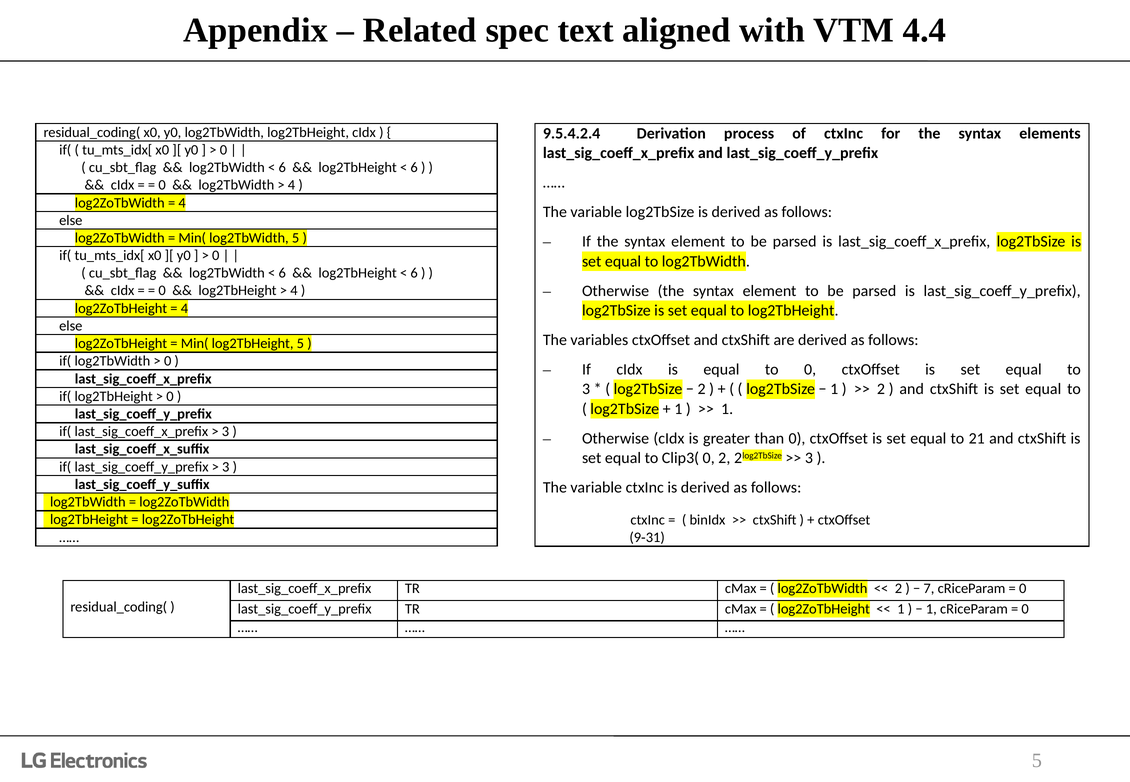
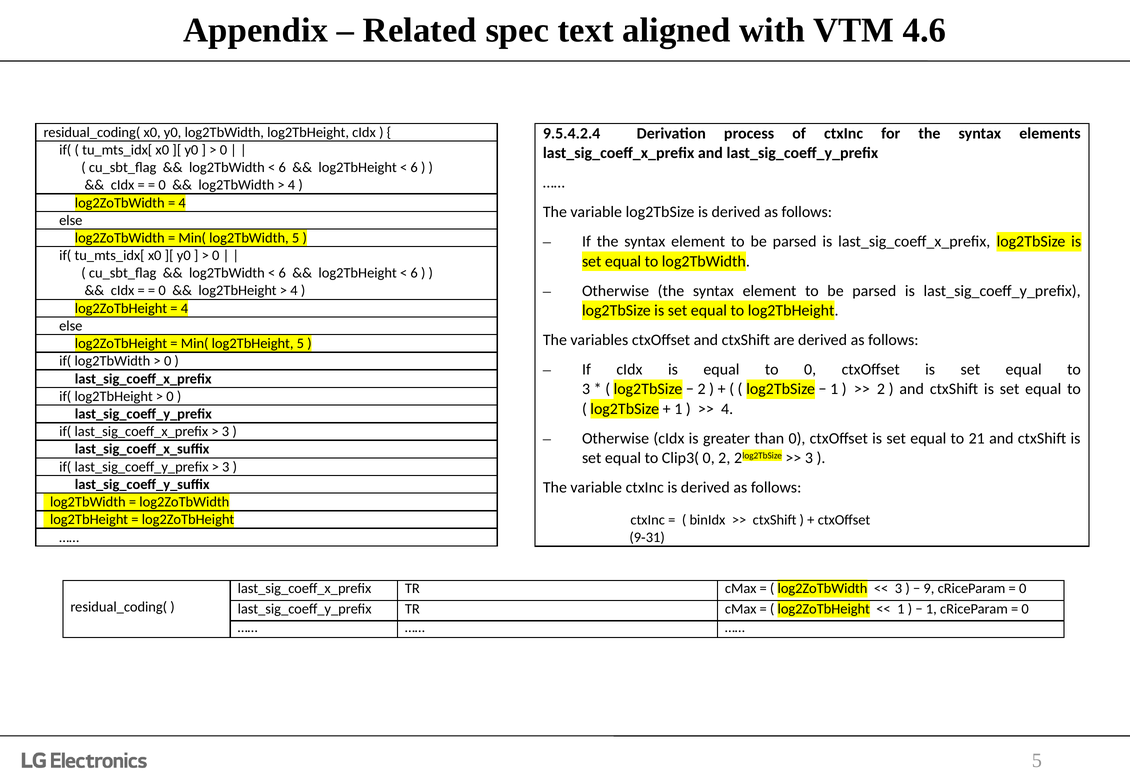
4.4: 4.4 -> 4.6 (924, 30)
1: 1 -> 4 (727, 409)
2: 2 -> 3 (898, 589)
7: 7 -> 9 (929, 589)
